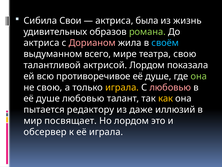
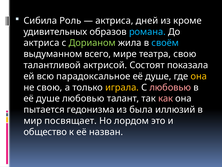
Свои: Свои -> Роль (70, 21)
была: была -> дней (147, 21)
жизнь: жизнь -> кроме (187, 21)
романа colour: light green -> light blue (147, 32)
Дорианом colour: pink -> light green (92, 43)
актрисой Лордом: Лордом -> Состоят (147, 65)
противоречивое: противоречивое -> парадоксальное (93, 76)
она colour: light green -> yellow (199, 76)
как colour: yellow -> pink (166, 98)
редактору: редактору -> гедонизма (91, 109)
даже: даже -> была (141, 109)
обсервер: обсервер -> общество (45, 132)
её играла: играла -> назван (106, 132)
